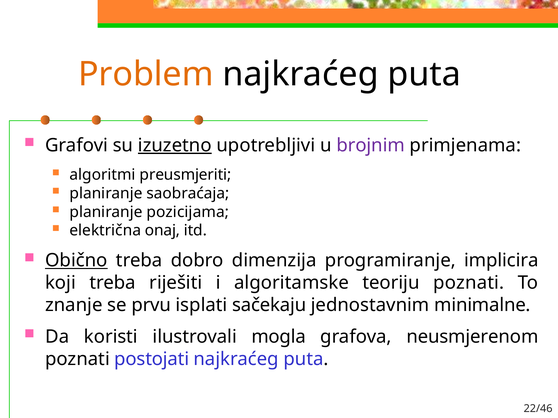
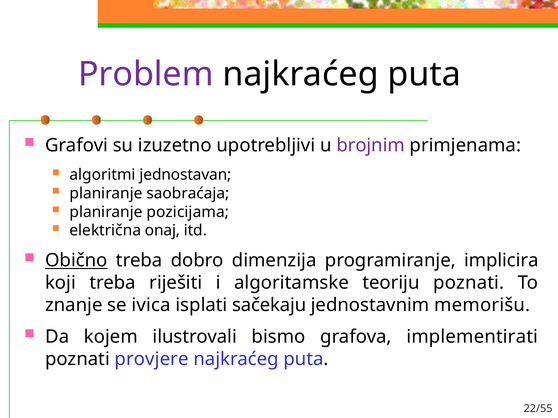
Problem colour: orange -> purple (146, 74)
izuzetno underline: present -> none (175, 145)
preusmjeriti: preusmjeriti -> jednostavan (185, 175)
prvu: prvu -> ivica (151, 305)
minimalne: minimalne -> memorišu (482, 305)
koristi: koristi -> kojem (111, 337)
mogla: mogla -> bismo (279, 337)
neusmjerenom: neusmjerenom -> implementirati (472, 337)
postojati: postojati -> provjere (152, 359)
22/46: 22/46 -> 22/55 (538, 409)
